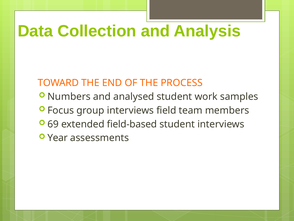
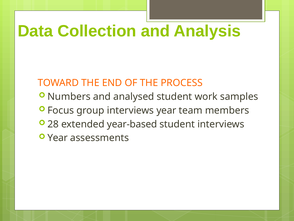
interviews field: field -> year (166, 110)
69: 69 -> 28 (53, 124)
field-based: field-based -> year-based (132, 124)
